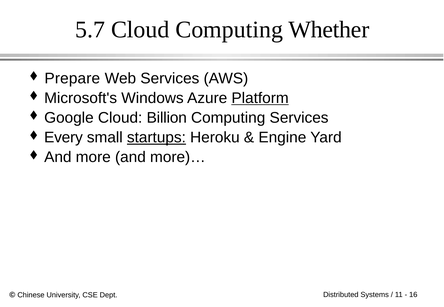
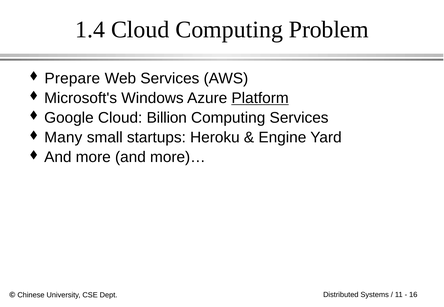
5.7: 5.7 -> 1.4 (90, 30)
Whether: Whether -> Problem (329, 30)
Every: Every -> Many (63, 138)
startups underline: present -> none (156, 138)
